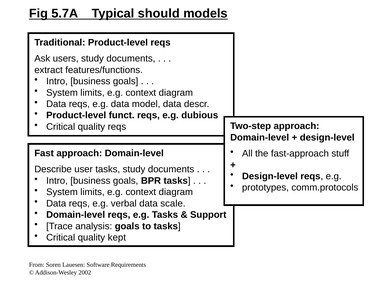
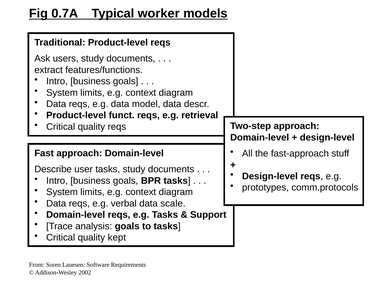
5.7A: 5.7A -> 0.7A (65, 14)
should: should -> worker (159, 14)
dubious: dubious -> retrieval (200, 115)
